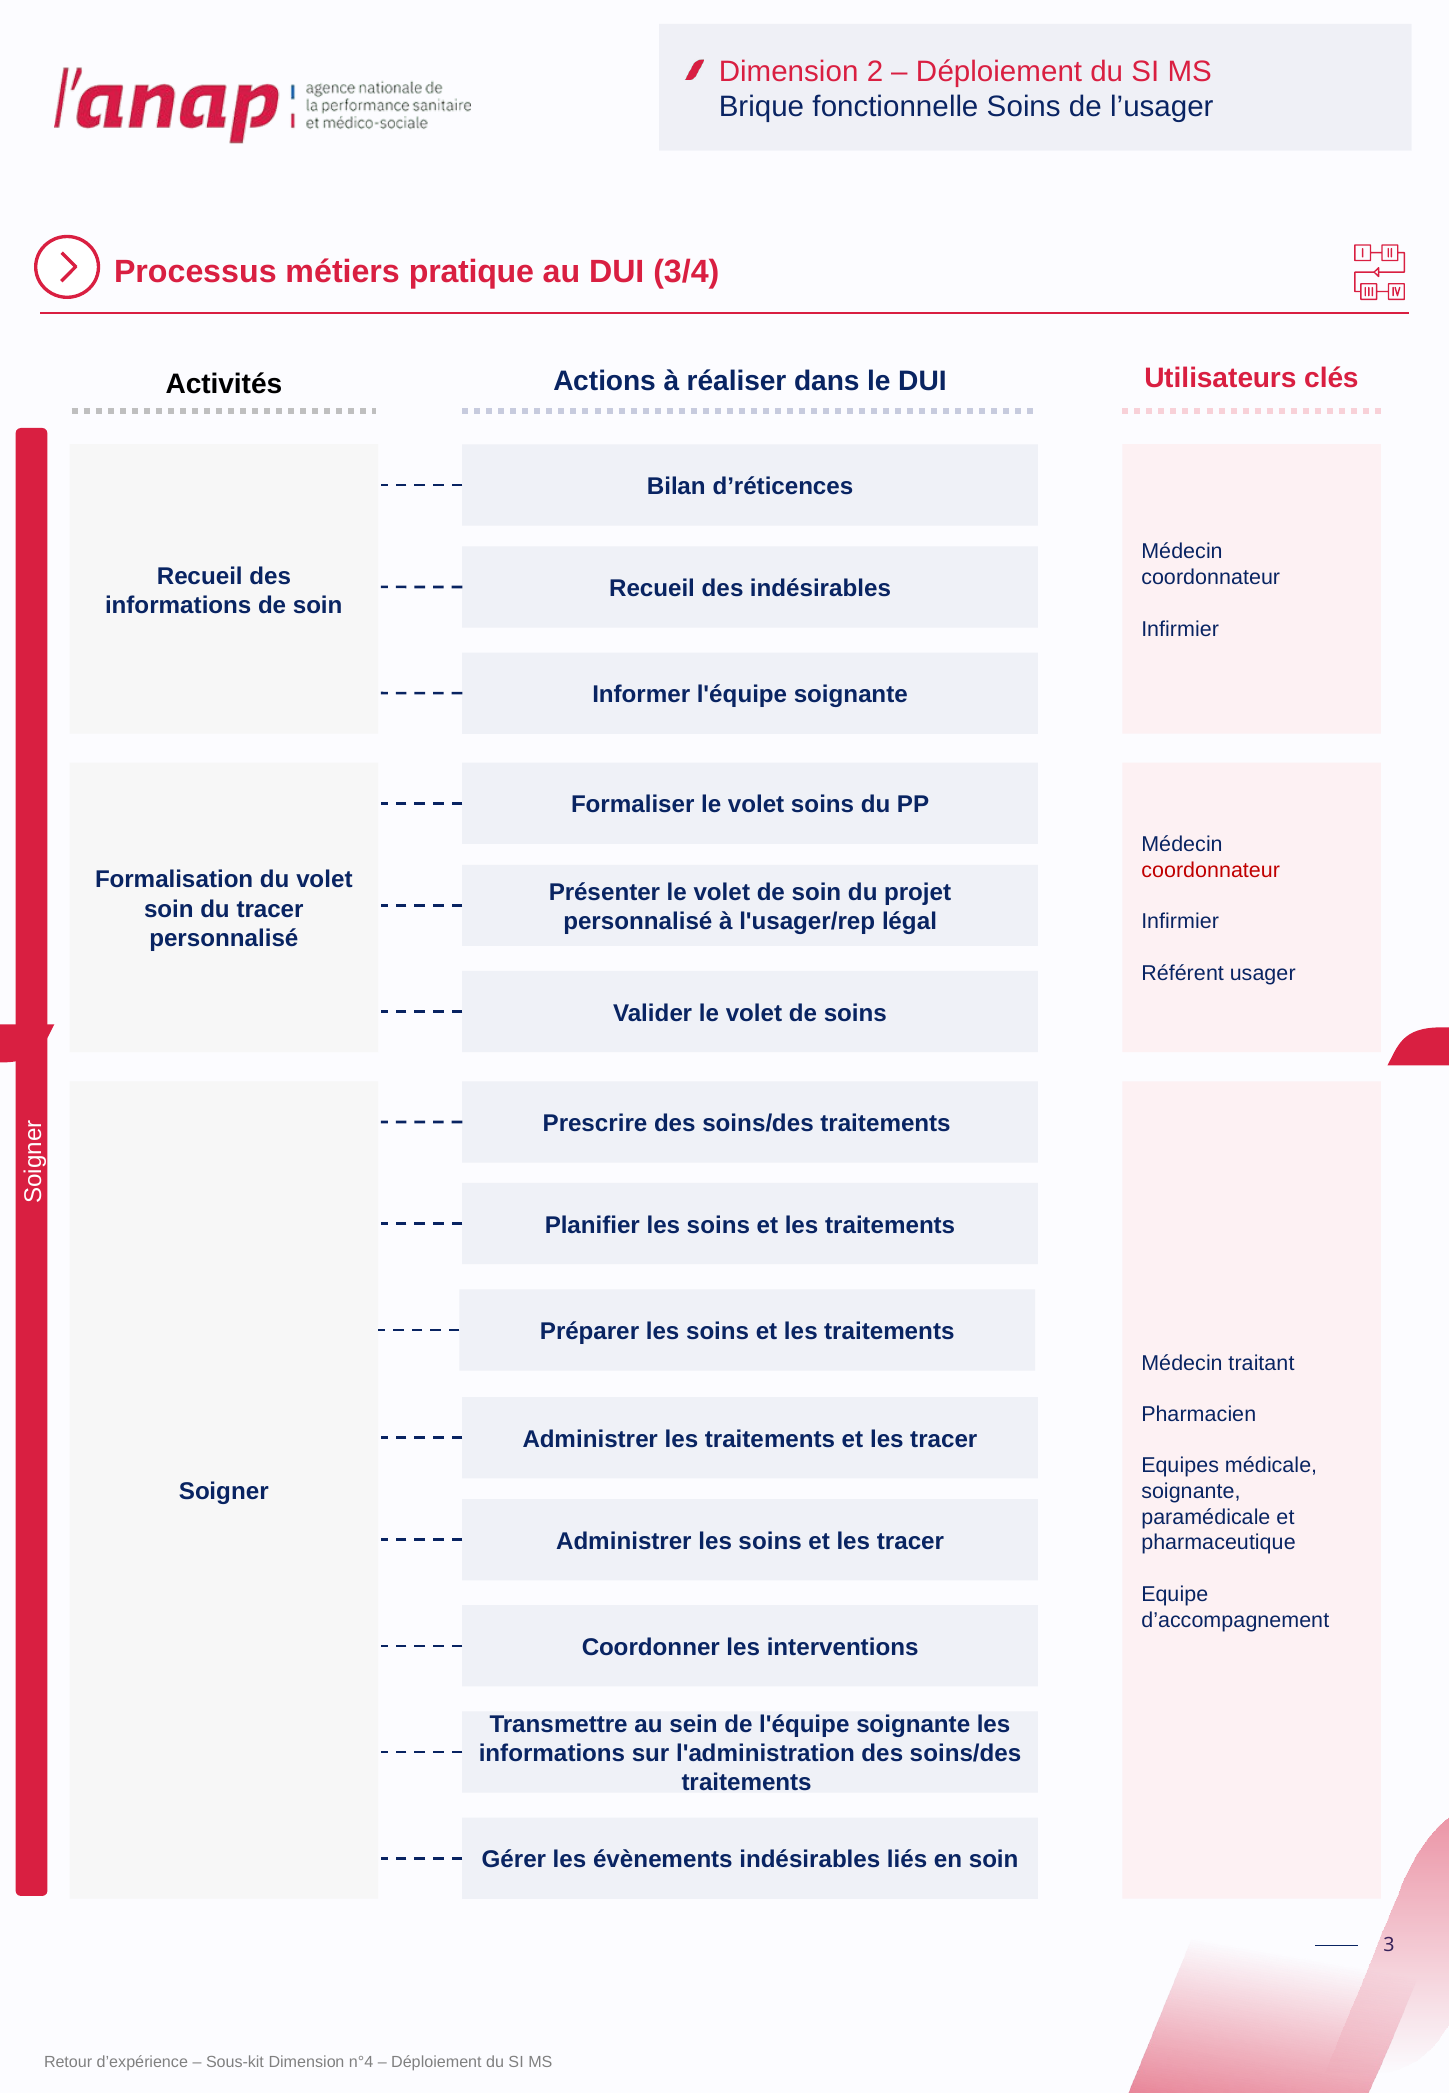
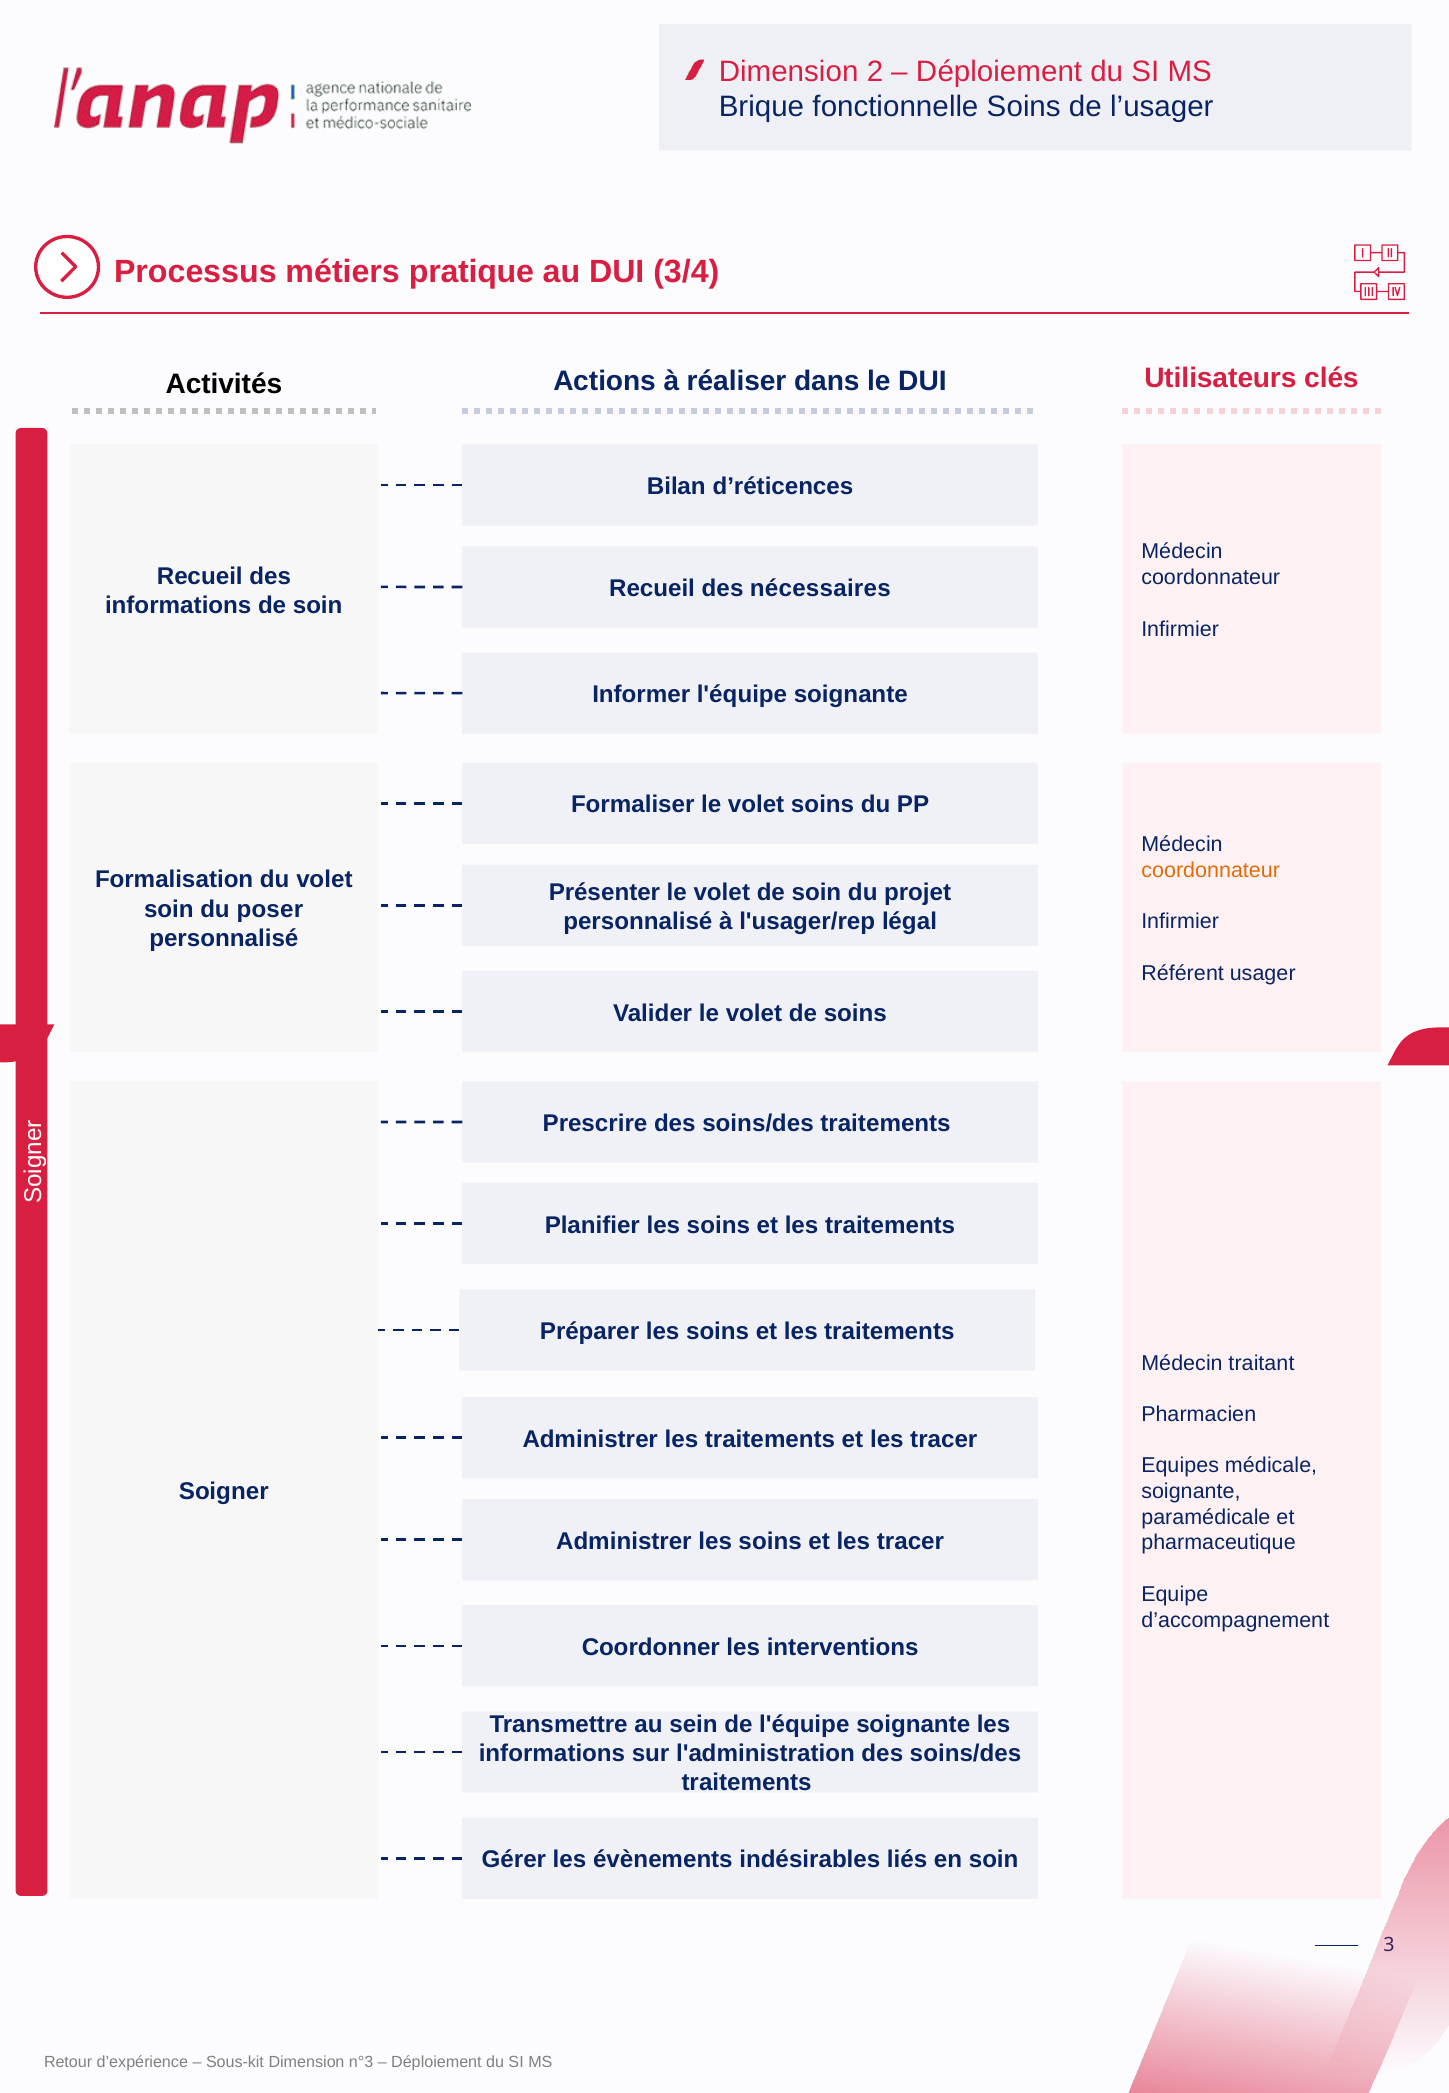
des indésirables: indésirables -> nécessaires (820, 589)
coordonnateur colour: red -> orange (1211, 870)
du tracer: tracer -> poser (270, 909)
n°4: n°4 -> n°3 (361, 2062)
